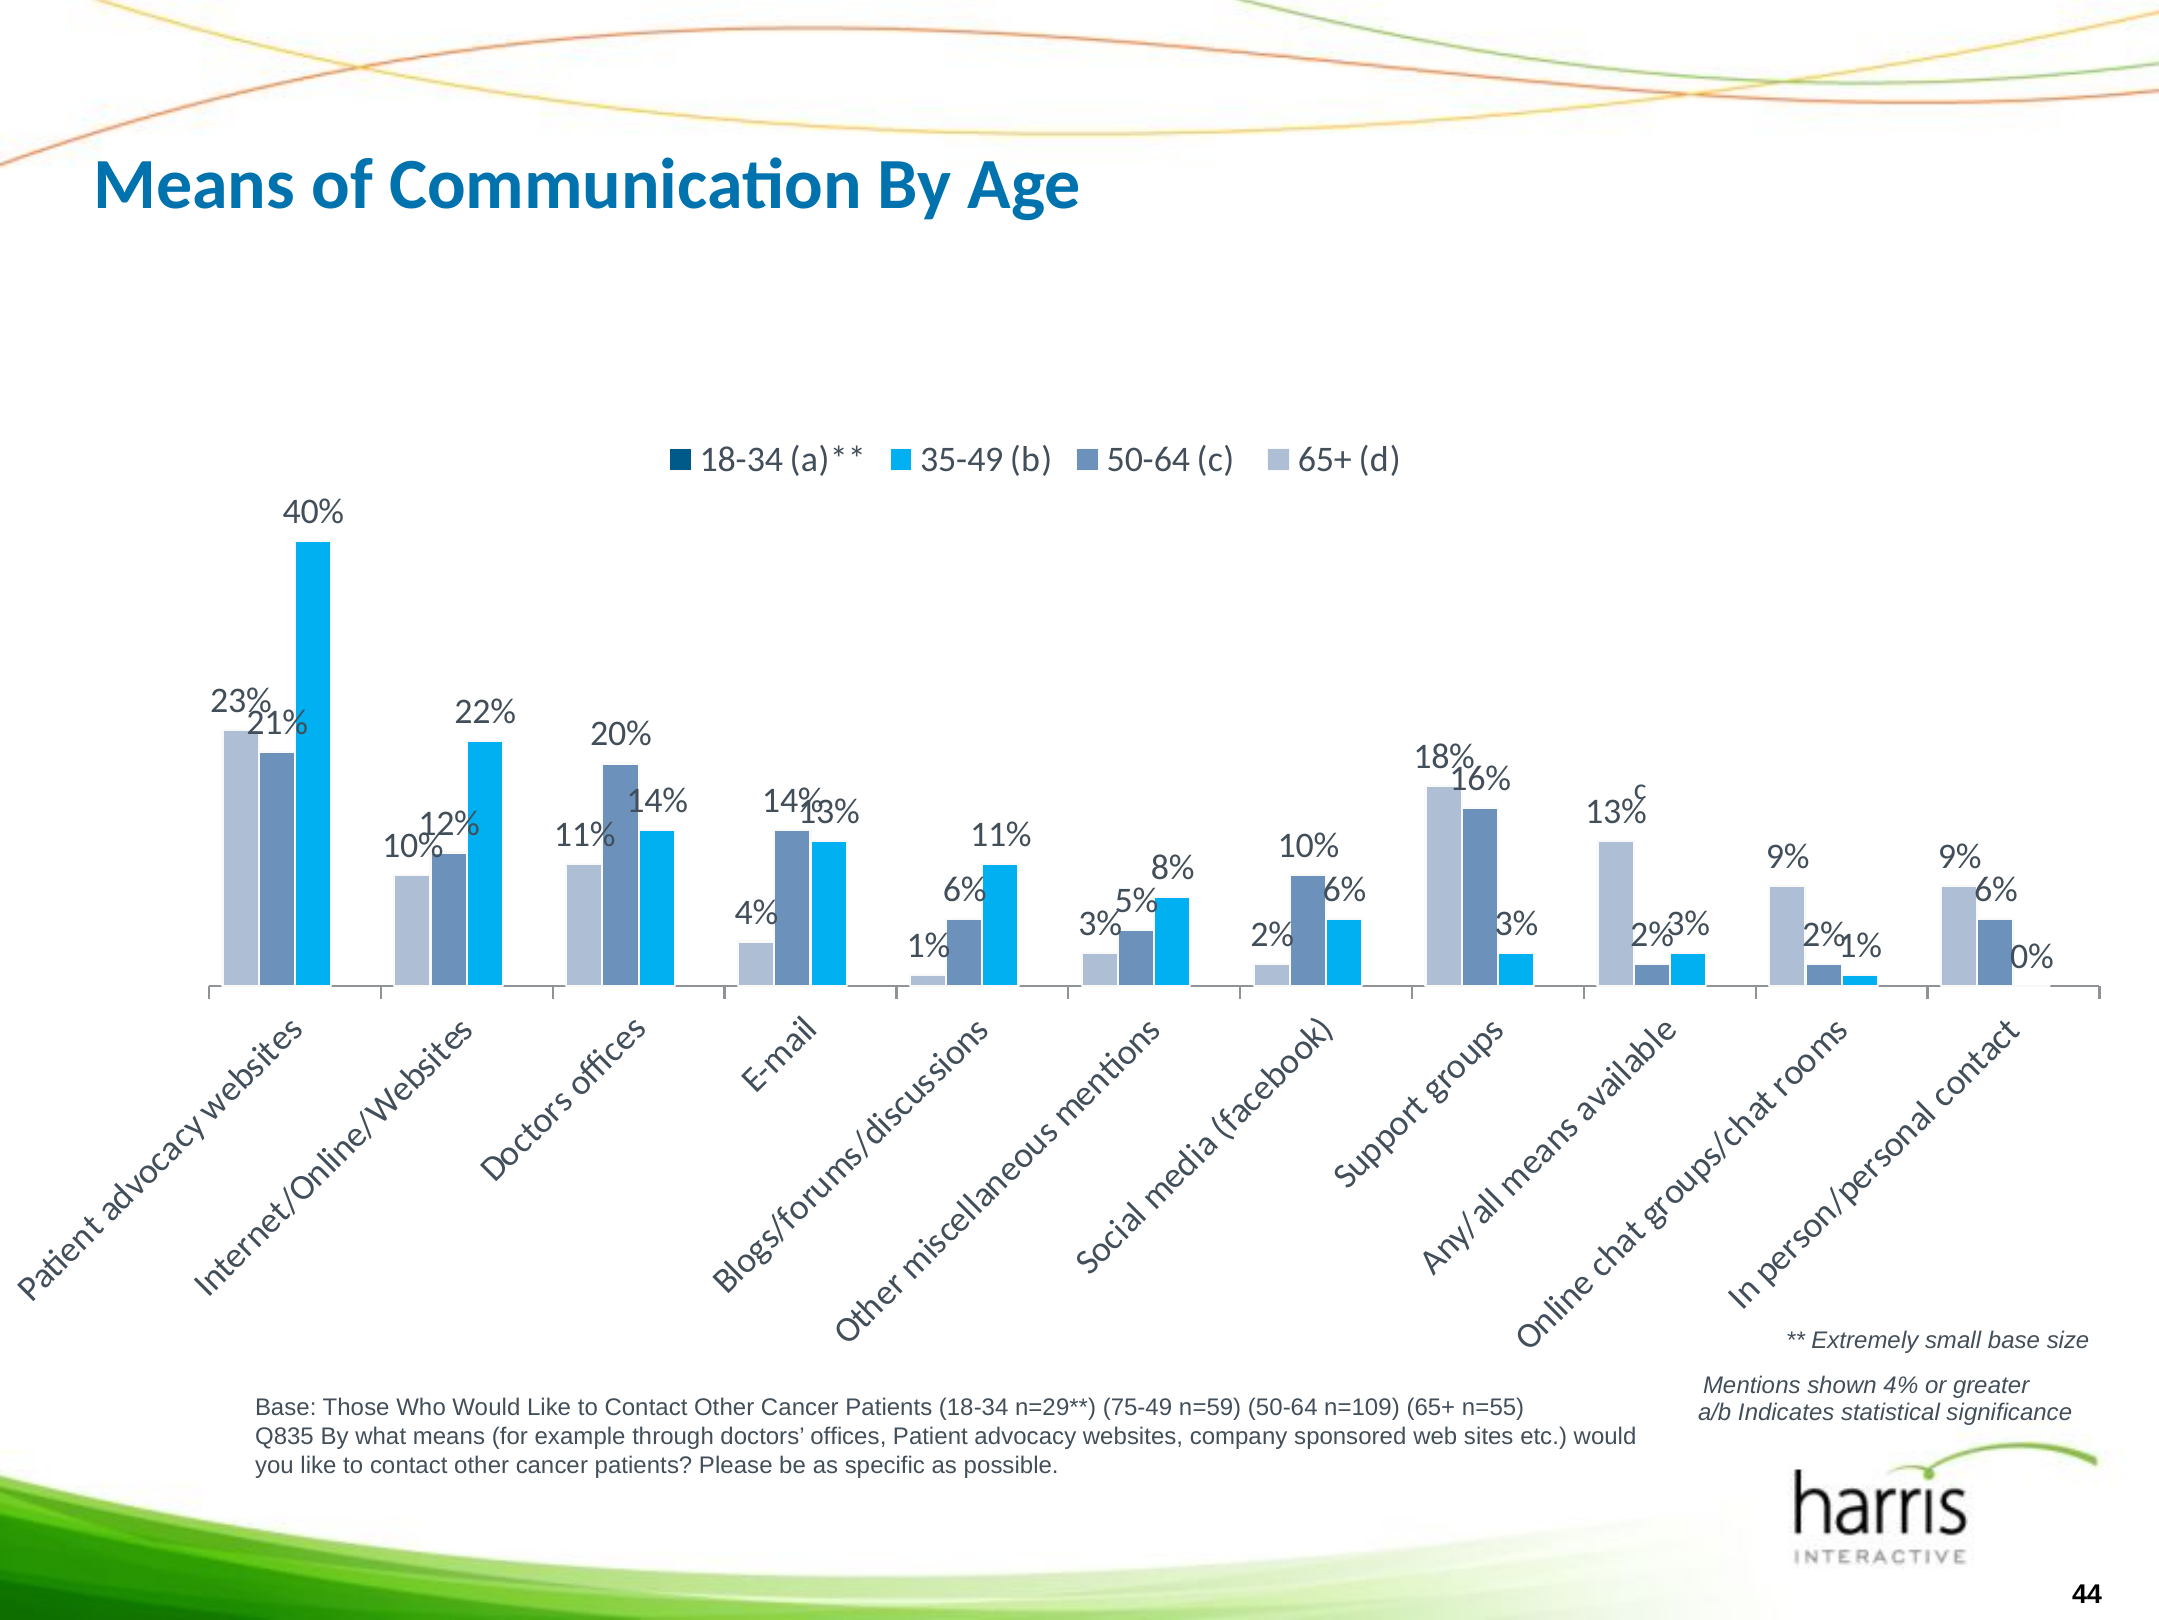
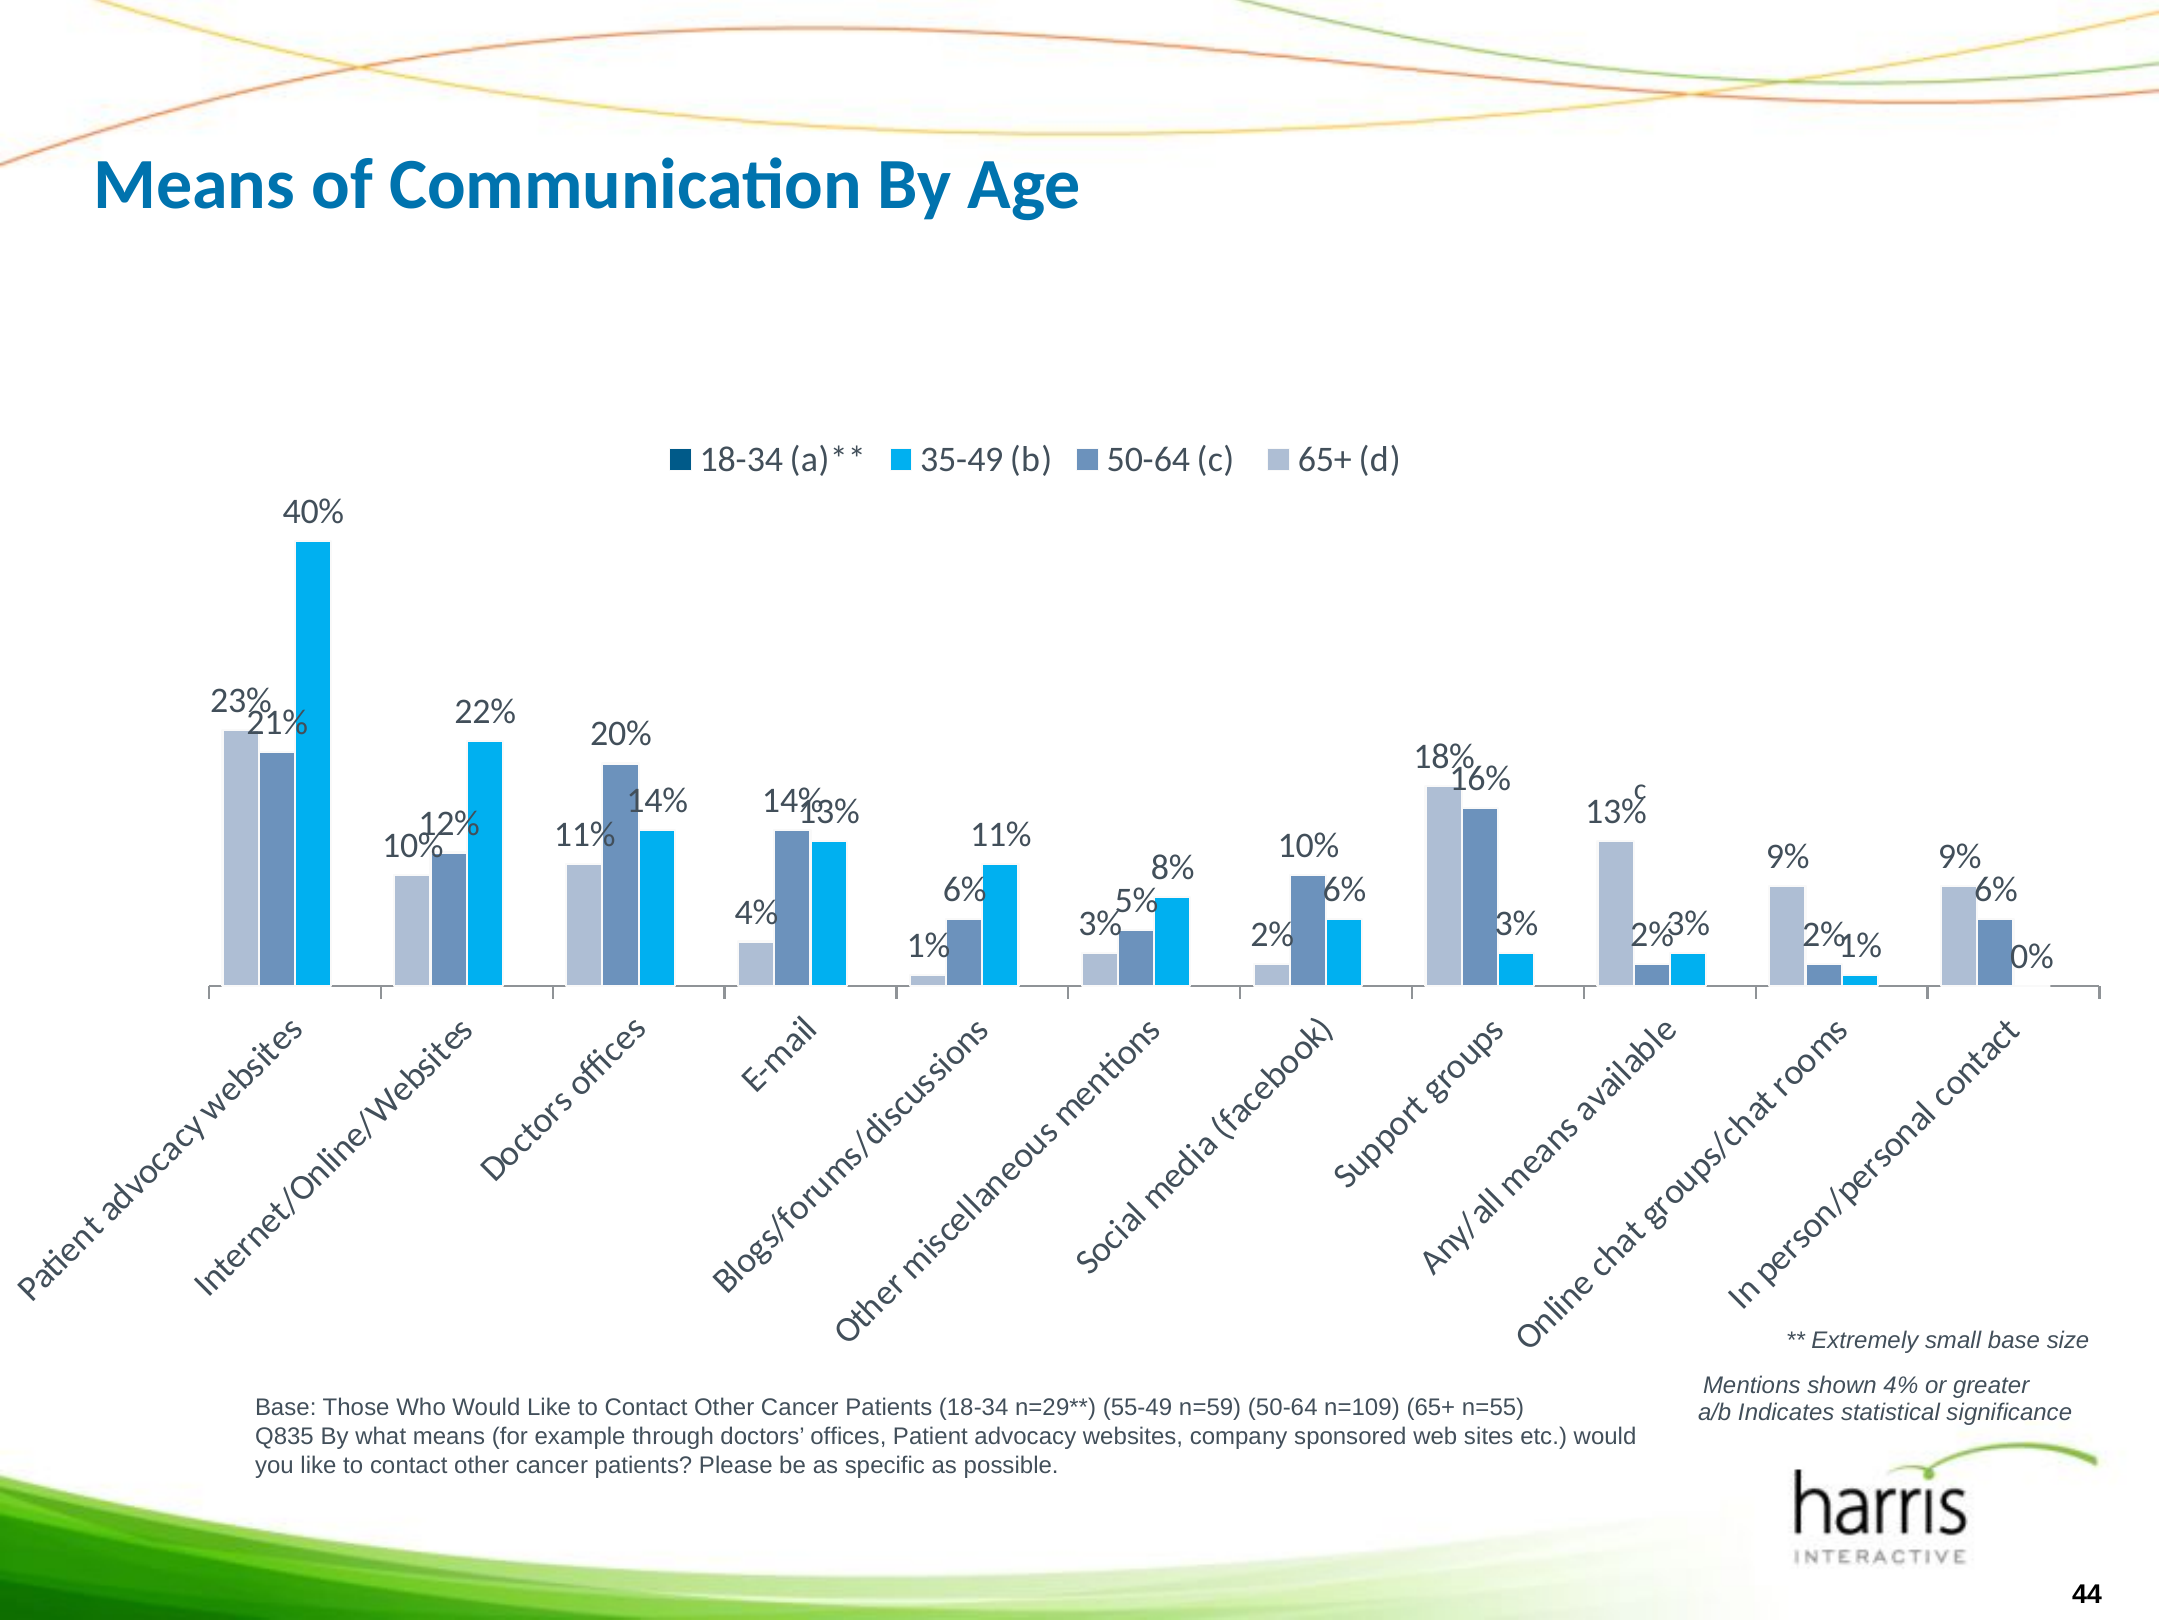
75-49: 75-49 -> 55-49 (1137, 1407)
